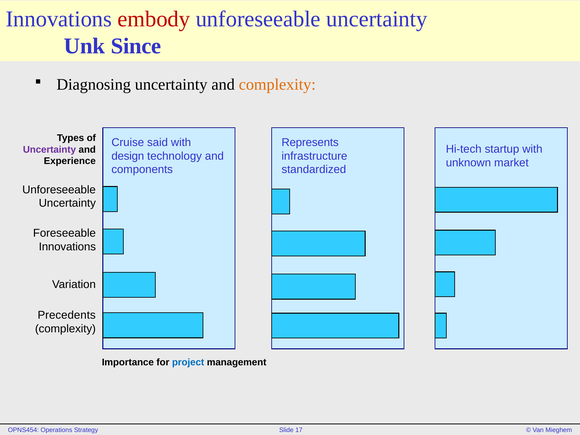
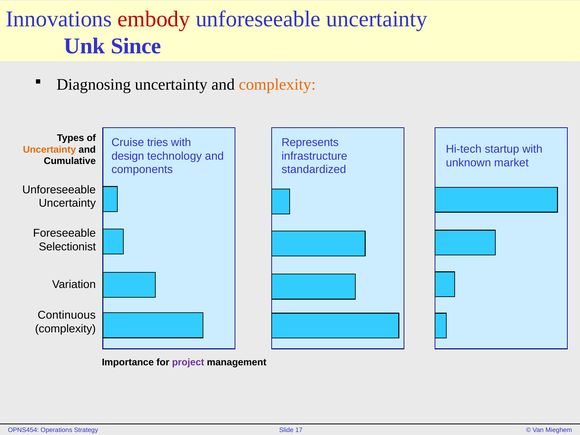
said: said -> tries (158, 143)
Uncertainty colour: purple -> orange (49, 149)
Experience: Experience -> Cumulative (70, 161)
Innovations: Innovations -> Selectionist (67, 247)
Precedents: Precedents -> Continuous (67, 315)
project colour: blue -> purple (188, 362)
